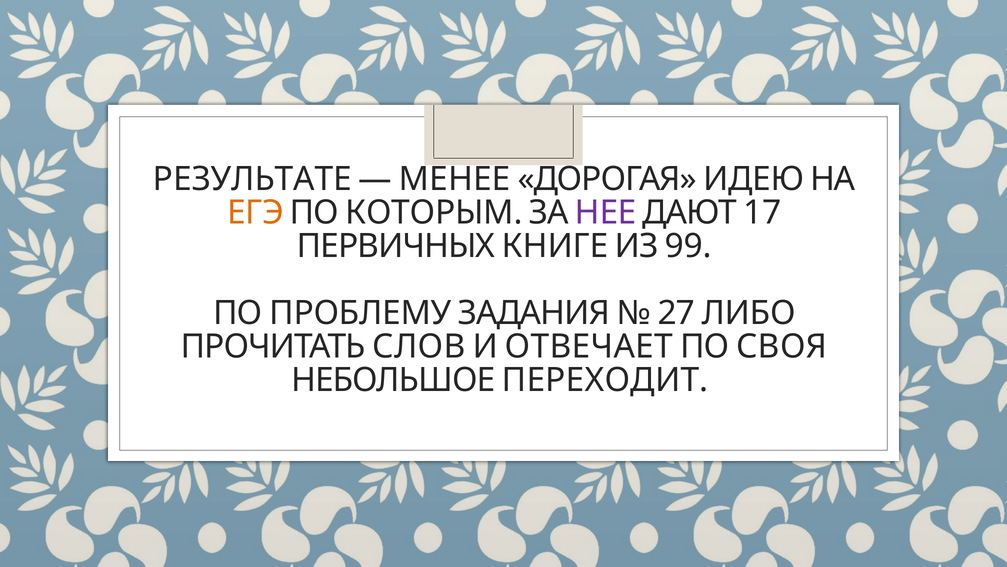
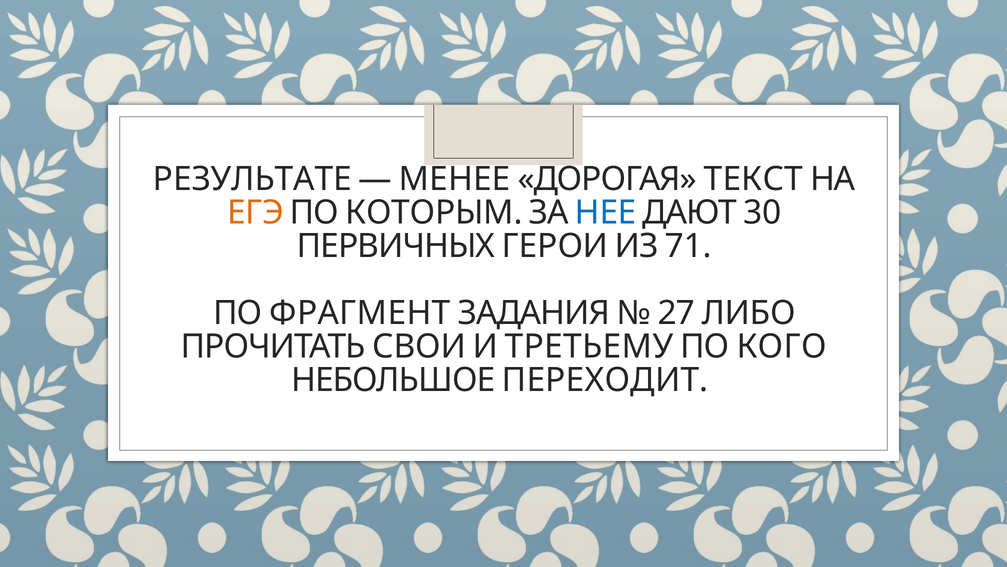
ИДЕЮ: ИДЕЮ -> ТЕКСТ (753, 179)
НЕЕ colour: purple -> blue (606, 213)
17: 17 -> 30 (762, 213)
КНИГЕ: КНИГЕ -> ГЕРОИ (555, 246)
99: 99 -> 71 (688, 246)
ПРОБЛЕМУ: ПРОБЛЕМУ -> ФРАГМЕНТ (360, 313)
СЛОВ: СЛОВ -> СВОИ (419, 346)
ОТВЕЧАЕТ: ОТВЕЧАЕТ -> ТРЕТЬЕМУ (589, 346)
СВОЯ: СВОЯ -> КОГО (782, 346)
